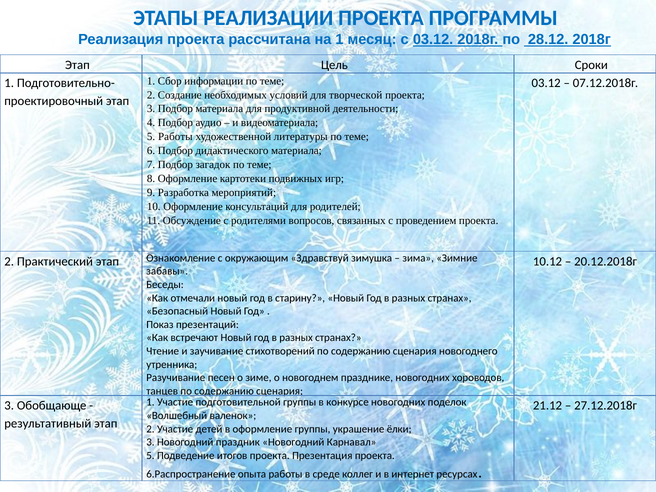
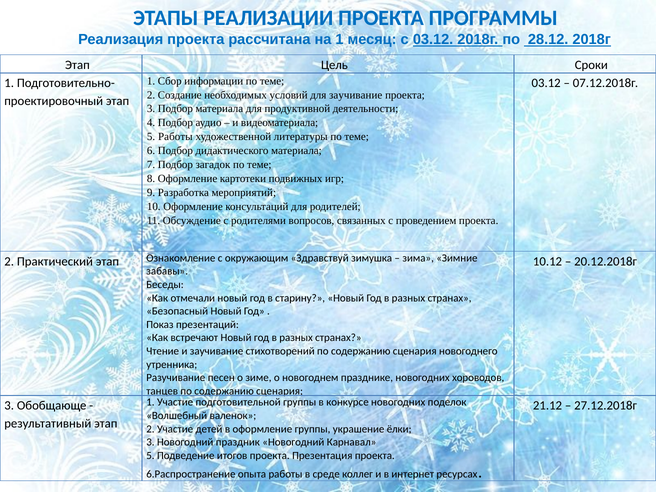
для творческой: творческой -> заучивание (356, 95)
